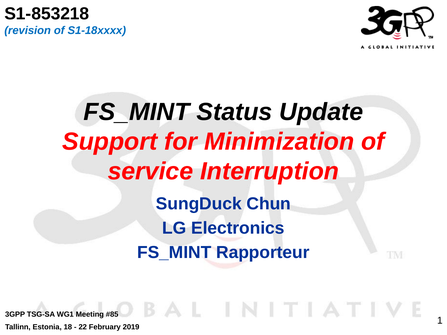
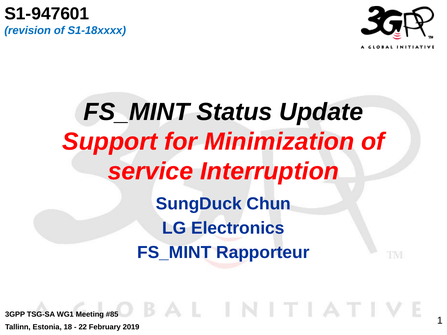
S1-853218: S1-853218 -> S1-947601 (47, 14)
